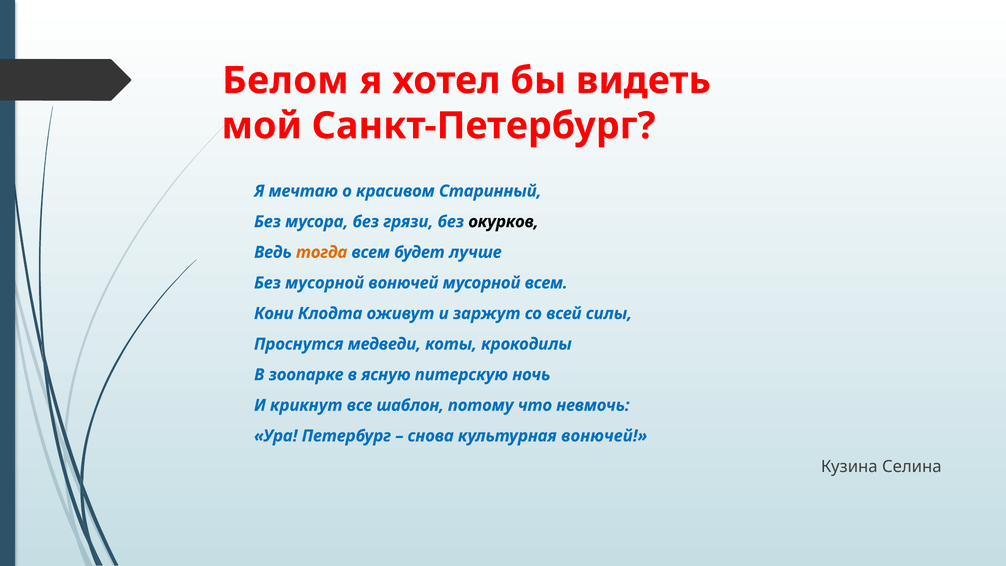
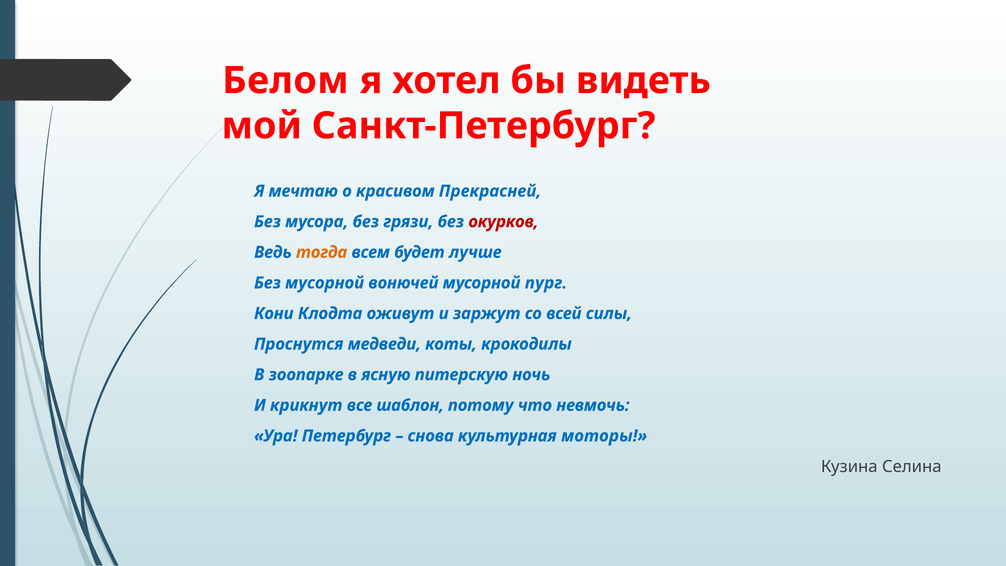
Старинный: Старинный -> Прекрасней (490, 191)
окурков colour: black -> red (503, 222)
мусорной всем: всем -> пург (546, 283)
культурная вонючей: вонючей -> моторы (604, 436)
